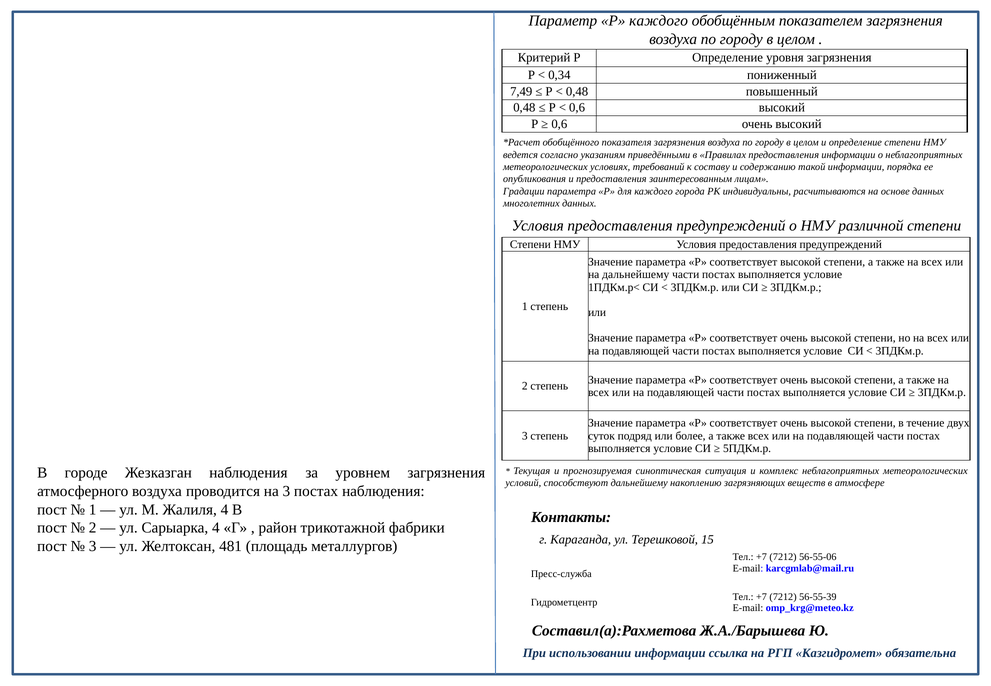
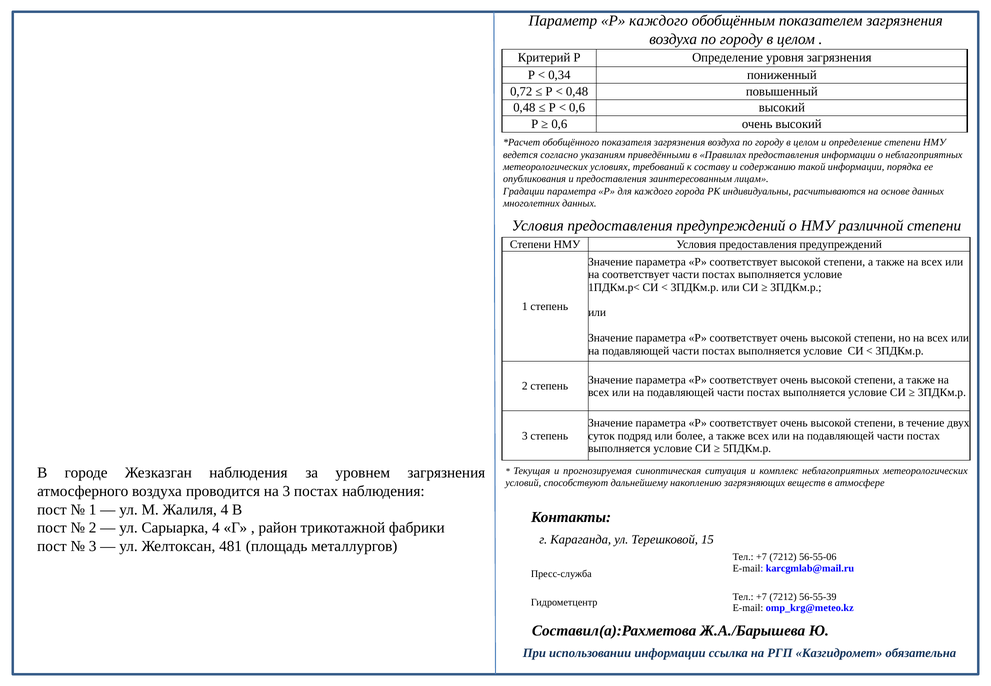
7,49: 7,49 -> 0,72 (521, 91)
на дальнейшему: дальнейшему -> соответствует (636, 275)
